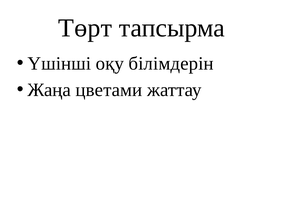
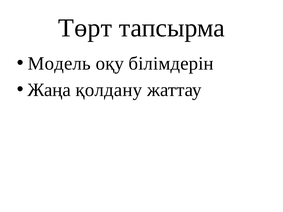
Үшінші: Үшінші -> Модель (59, 64)
цветами: цветами -> қолдану (109, 90)
